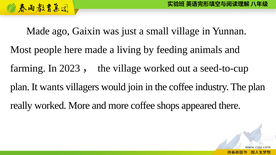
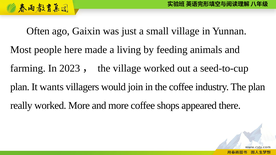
Made: Made -> Often (38, 31)
